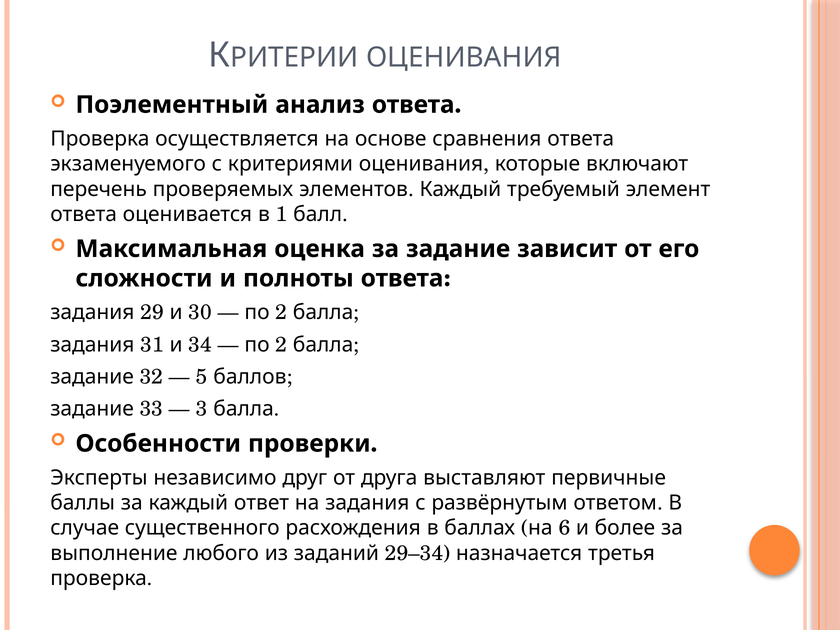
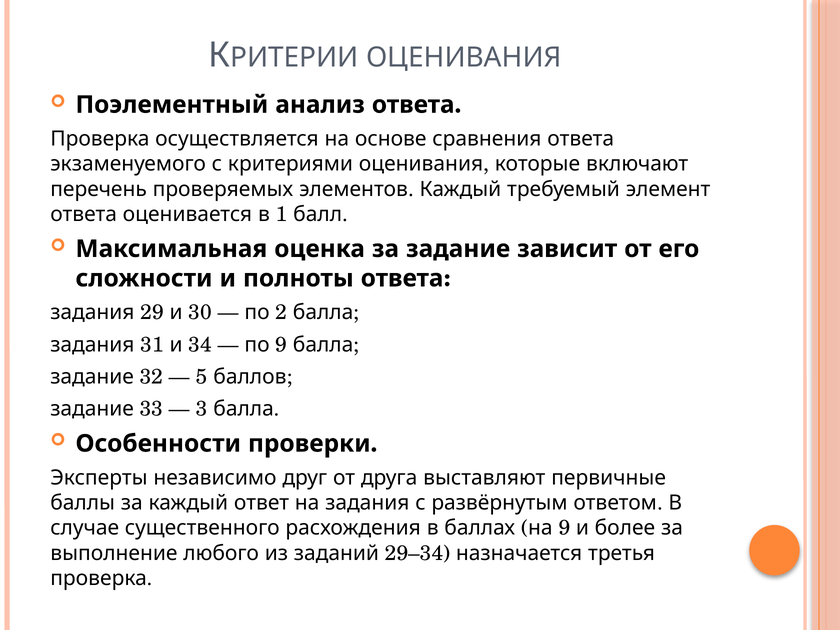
2: 2 -> 9 (281, 345)
6: 6 -> 9 (564, 528)
